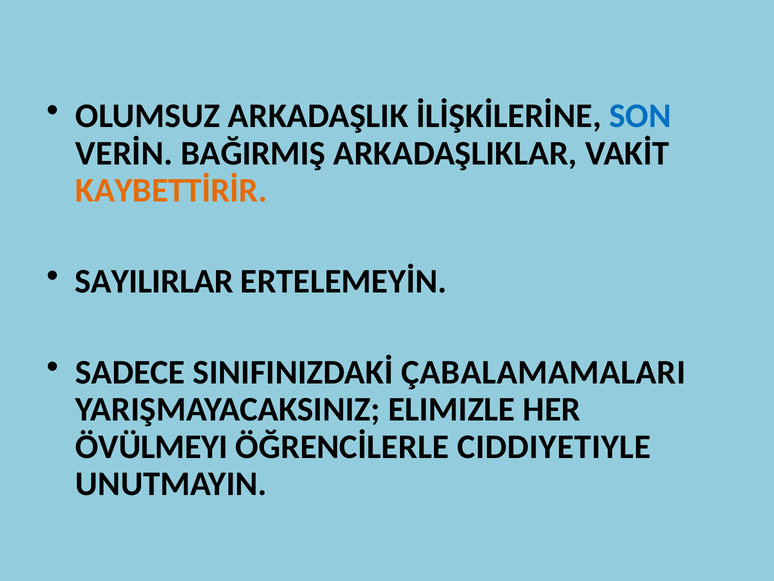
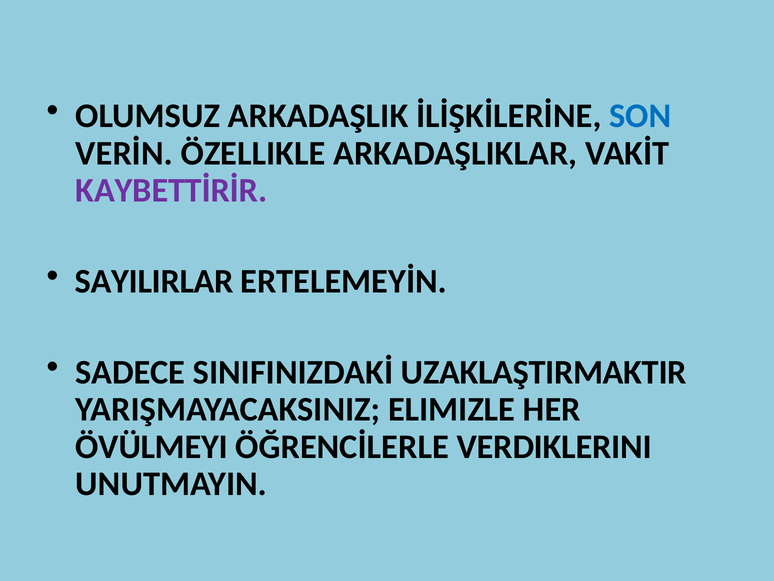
BAĞIRMIŞ: BAĞIRMIŞ -> ÖZELLIKLE (253, 153)
KAYBETTİRİR colour: orange -> purple (171, 190)
ÇABALAMAMALARI: ÇABALAMAMALARI -> UZAKLAŞTIRMAKTIR (544, 372)
CIDDIYETIYLE: CIDDIYETIYLE -> VERDIKLERINI (554, 446)
